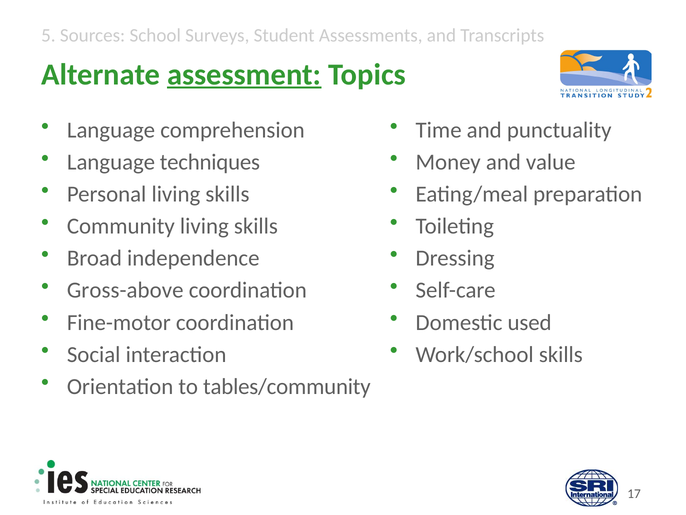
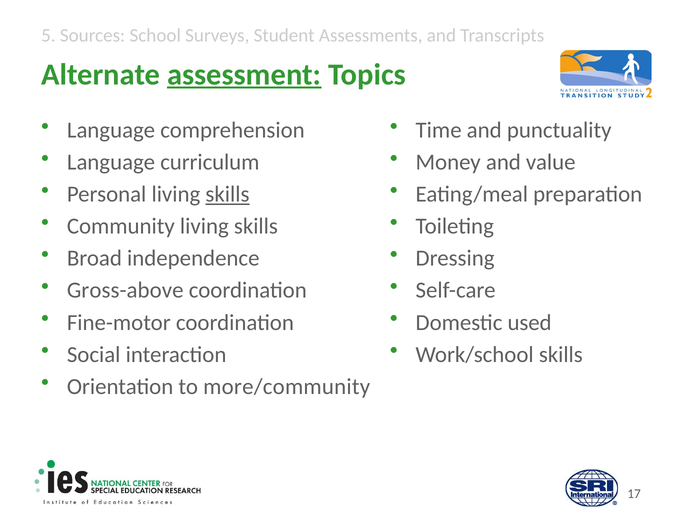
techniques: techniques -> curriculum (210, 162)
skills underline: none -> present (227, 194)
tables/community: tables/community -> more/community (287, 386)
